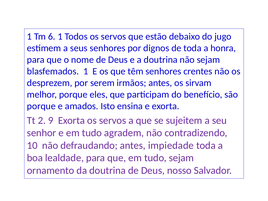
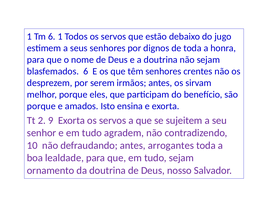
blasfemados 1: 1 -> 6 (86, 71)
impiedade: impiedade -> arrogantes (171, 145)
